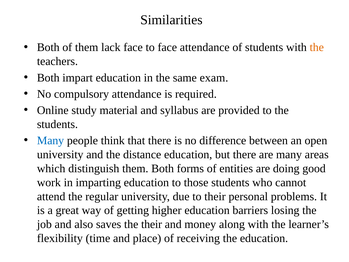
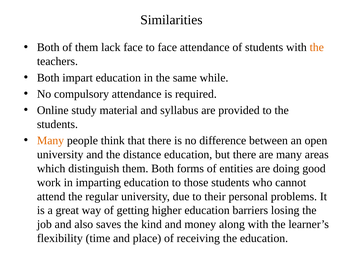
exam: exam -> while (214, 78)
Many colour: blue -> orange (51, 140)
the their: their -> kind (152, 224)
